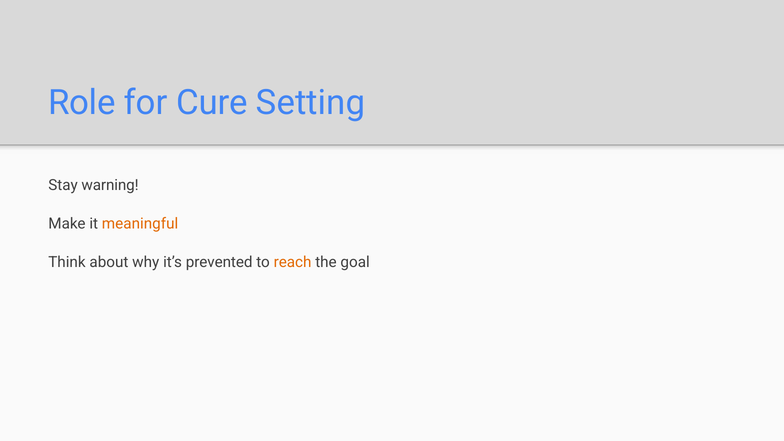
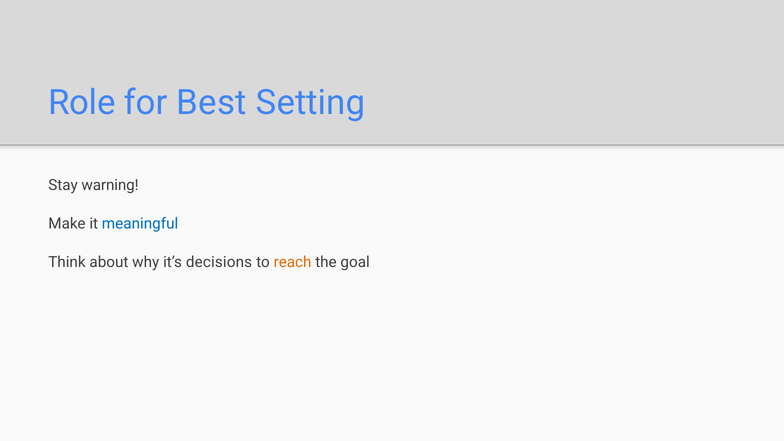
Cure: Cure -> Best (212, 103)
meaningful colour: orange -> blue (140, 224)
prevented: prevented -> decisions (219, 262)
